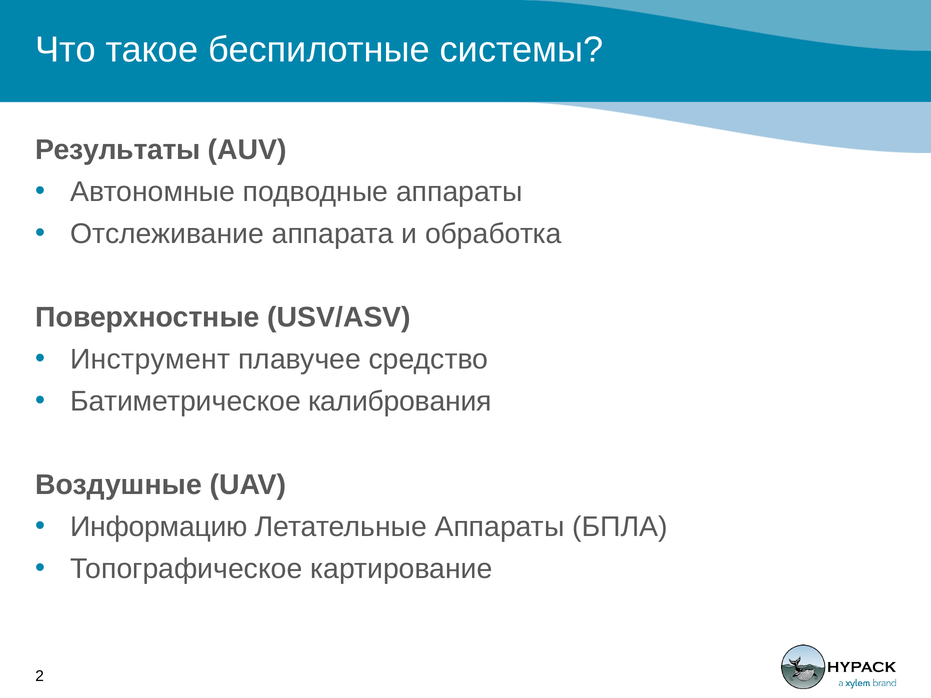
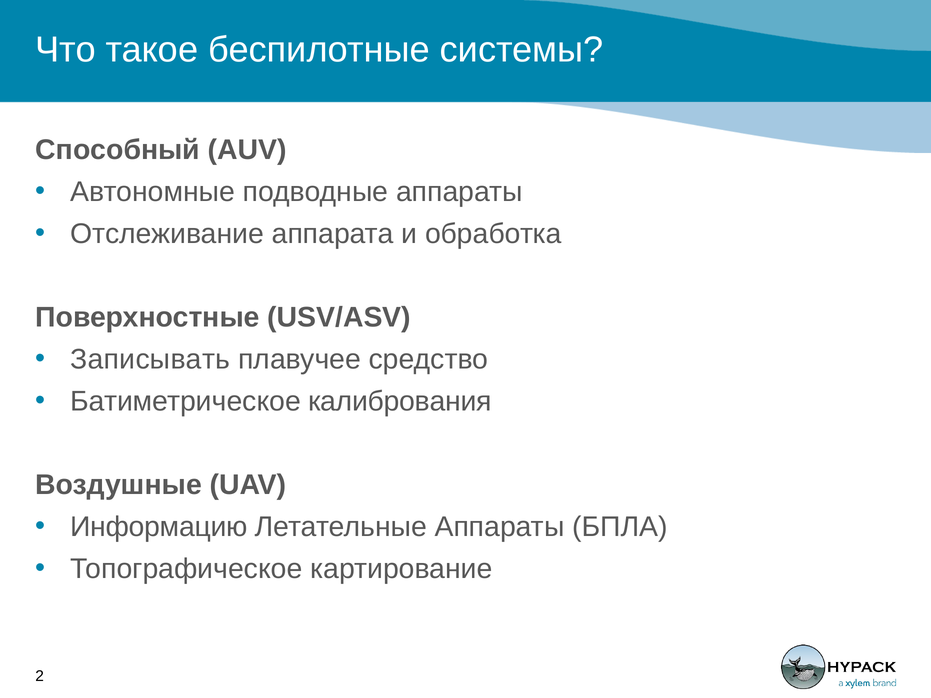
Результаты: Результаты -> Способный (118, 150)
Инструмент: Инструмент -> Записывать (150, 359)
